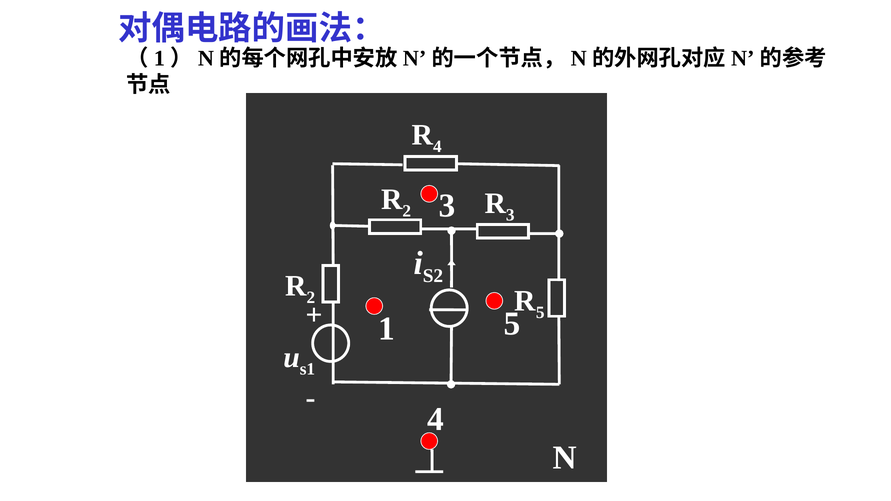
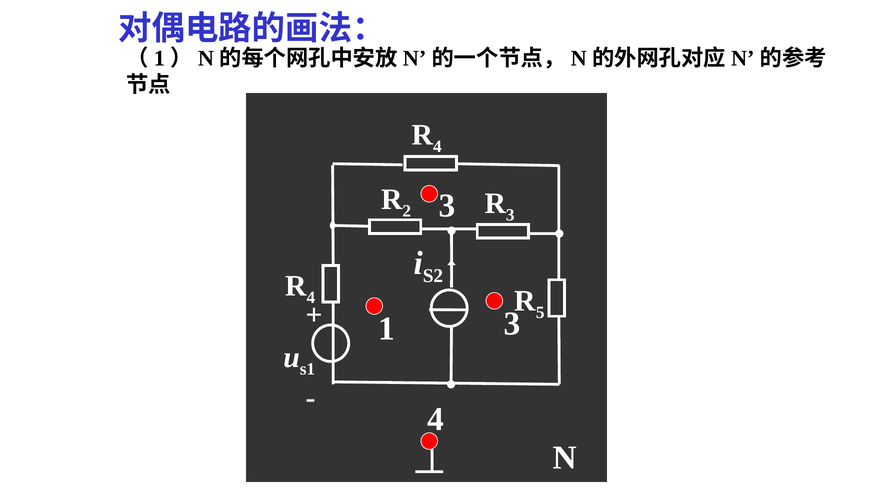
2: 2 -> 4 (311, 298)
1 5: 5 -> 3 (512, 324)
